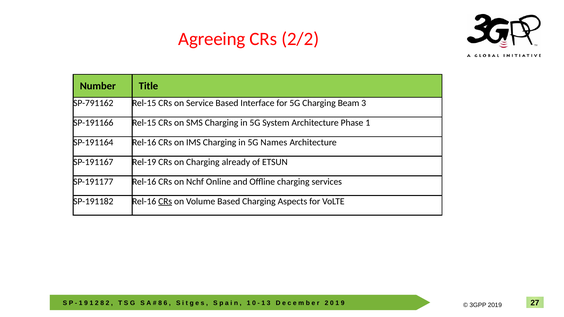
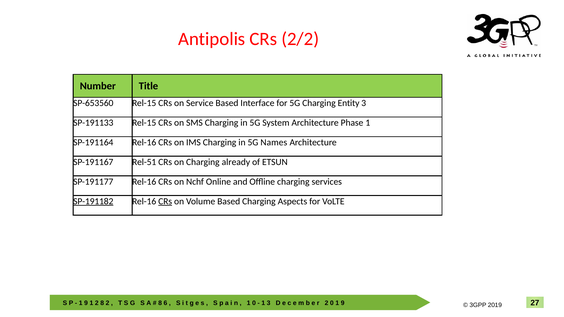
Agreeing: Agreeing -> Antipolis (212, 39)
SP-791162: SP-791162 -> SP-653560 (93, 103)
Beam: Beam -> Entity (349, 103)
SP-191166: SP-191166 -> SP-191133 (93, 123)
Rel-19: Rel-19 -> Rel-51 (144, 162)
SP-191182 underline: none -> present (93, 202)
